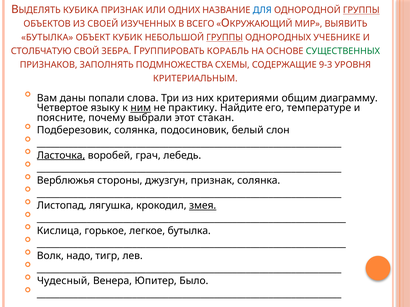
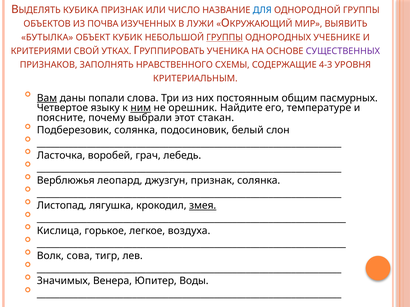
ОДНИХ: ОДНИХ -> ЧИСЛО (184, 10)
ГРУППЫ underline: present -> none (361, 10)
СВОЕЙ: СВОЕЙ -> ПОЧВА (103, 24)
ВСЕГО: ВСЕГО -> ЛУЖИ (200, 24)
СТОЛБЧАТУЮ: СТОЛБЧАТУЮ -> КРИТЕРИЯМИ (41, 51)
ЗЕБРА: ЗЕБРА -> УТКАХ (116, 51)
КОРАБЛЬ: КОРАБЛЬ -> УЧЕНИКА (228, 51)
СУЩЕСТВЕННЫХ colour: green -> purple (343, 51)
ПОДМНОЖЕСТВА: ПОДМНОЖЕСТВА -> НРАВСТВЕННОГО (174, 65)
9-3: 9-3 -> 4-3 (326, 65)
Вам underline: none -> present (47, 98)
критериями: критериями -> постоянным (248, 98)
диаграмму: диаграмму -> пасмурных (349, 98)
практику: практику -> орешник (193, 108)
Ласточка underline: present -> none (61, 156)
стороны: стороны -> леопард (120, 181)
легкое бутылка: бутылка -> воздуха (189, 231)
надо: надо -> сова (80, 256)
Чудесный: Чудесный -> Значимых (64, 281)
Было: Было -> Воды (194, 281)
